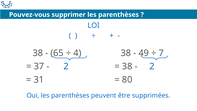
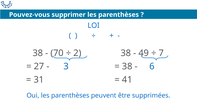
65: 65 -> 70 (57, 53)
4: 4 -> 2 (77, 53)
37: 37 -> 27 (39, 66)
2: 2 -> 3 (66, 66)
2: 2 -> 6 (152, 66)
80: 80 -> 41 (127, 79)
